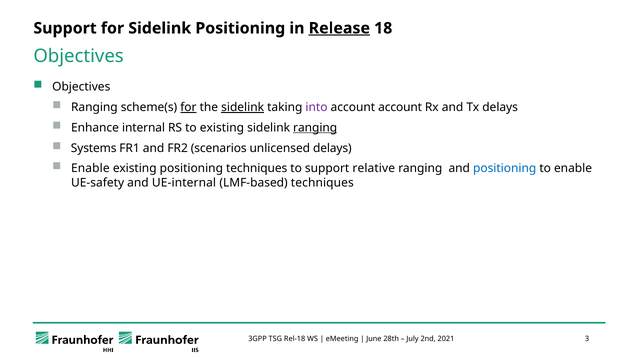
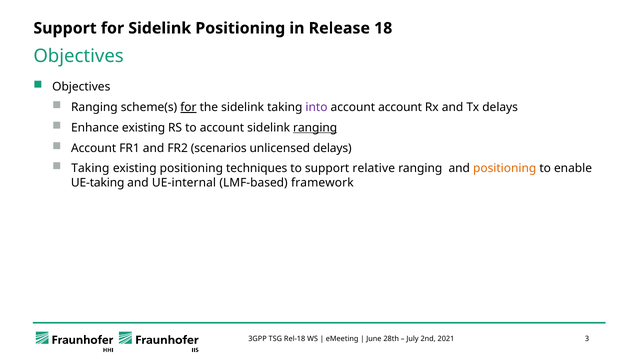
Release underline: present -> none (339, 28)
sidelink underline: present -> none (243, 107)
Enhance internal: internal -> existing (144, 128)
to existing: existing -> account (222, 128)
Systems: Systems -> Account (94, 148)
Enable: Enable -> Taking (90, 168)
positioning colour: blue -> orange (505, 168)
UE-safety: UE-safety -> UE-taking (98, 183)
LMF-based techniques: techniques -> framework (322, 183)
